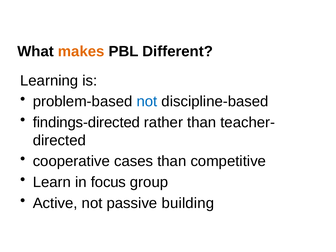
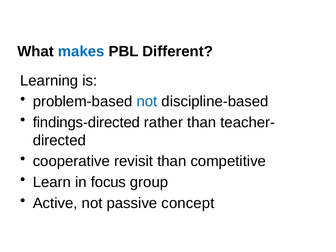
makes colour: orange -> blue (81, 51)
cases: cases -> revisit (134, 161)
building: building -> concept (188, 203)
